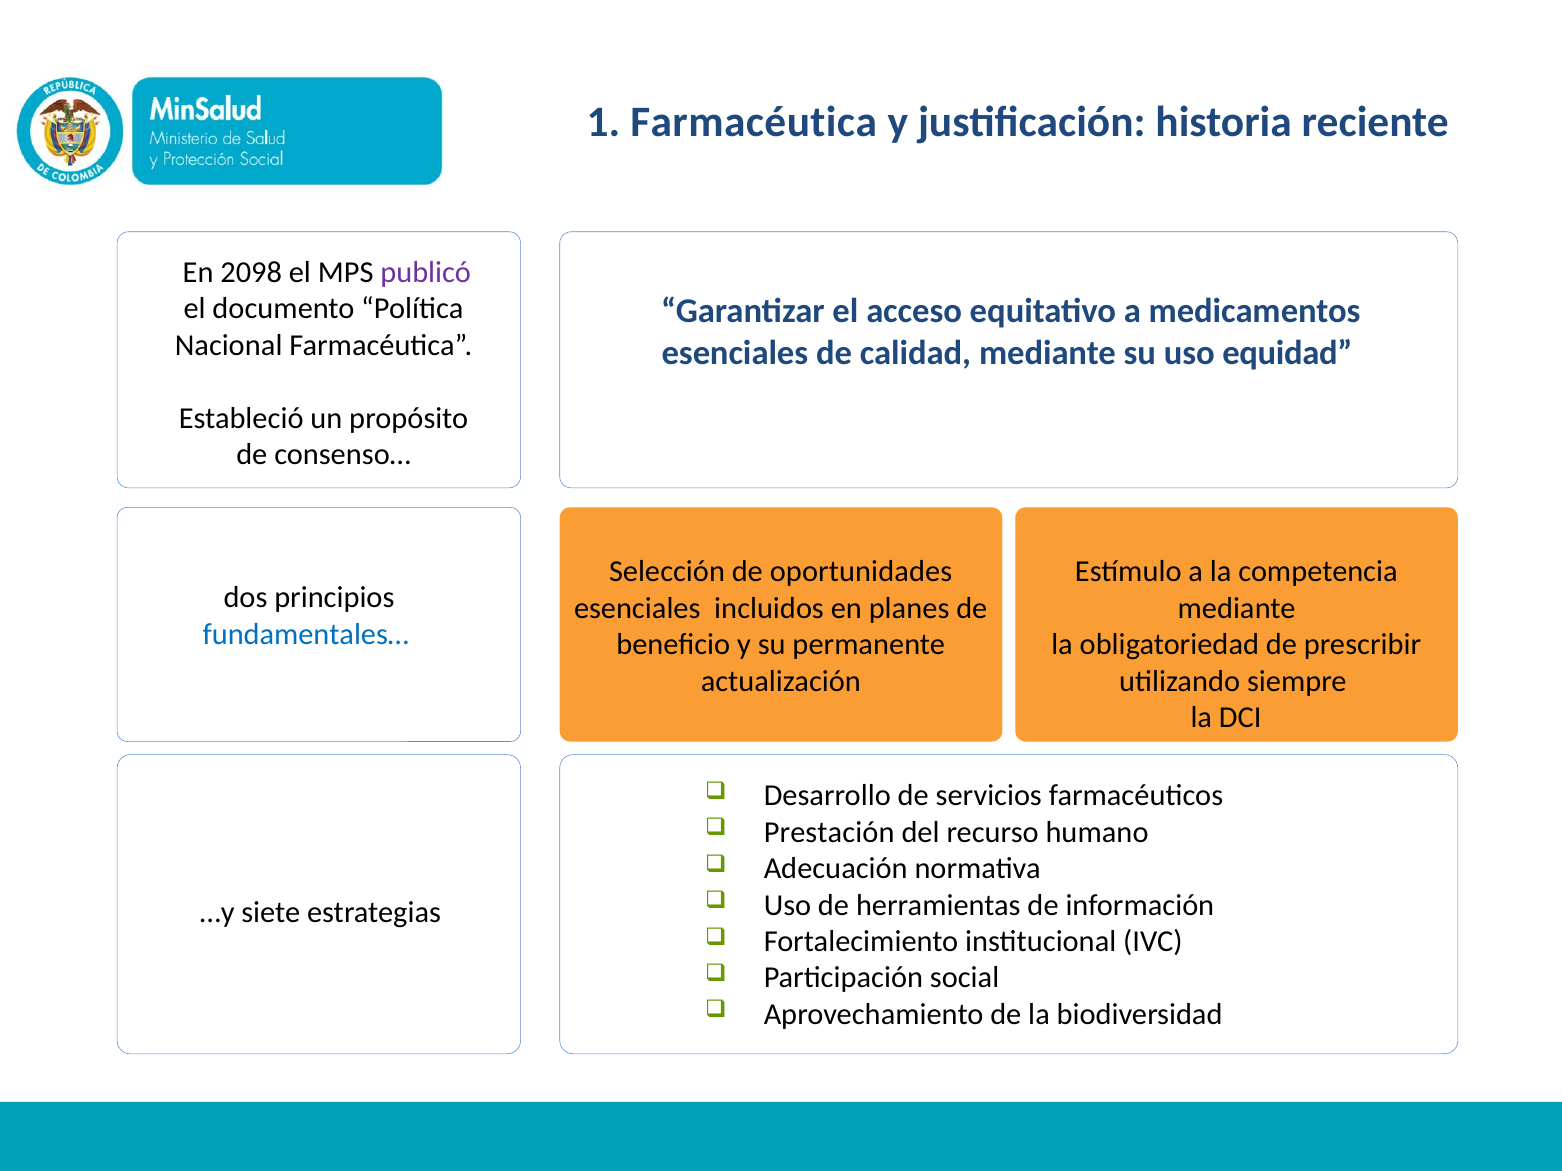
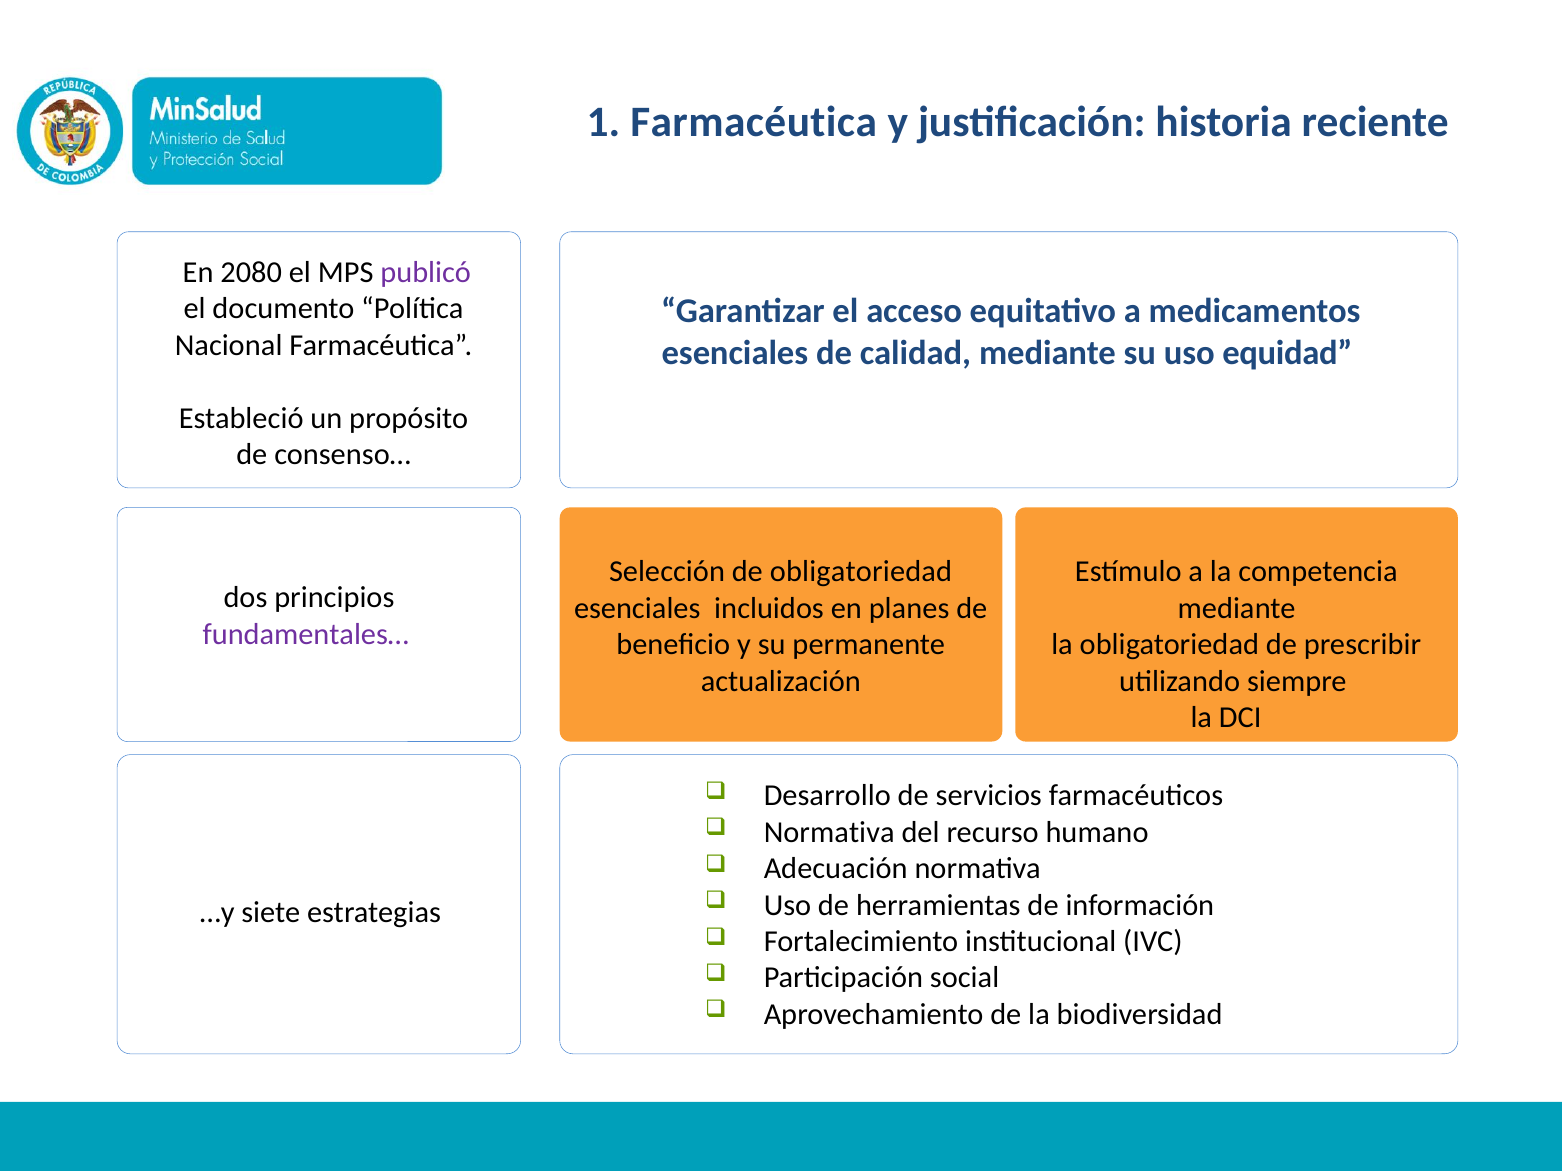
2098: 2098 -> 2080 (251, 272)
de oportunidades: oportunidades -> obligatoriedad (861, 572)
fundamentales… colour: blue -> purple (306, 635)
Prestación: Prestación -> Normativa (829, 832)
